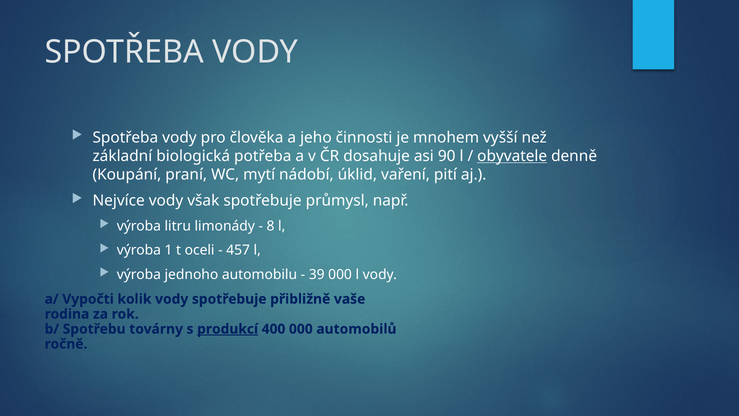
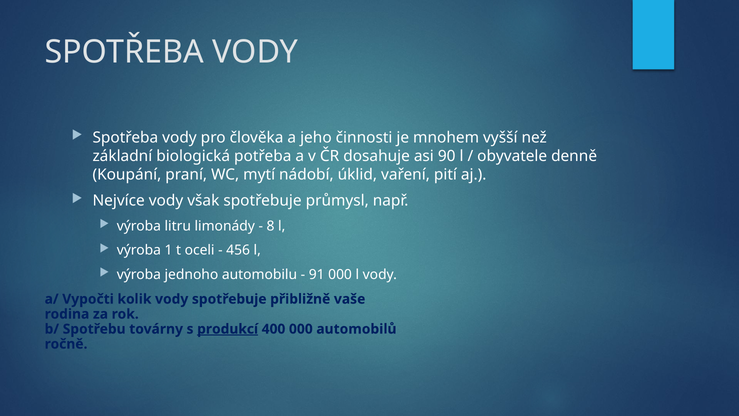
obyvatele underline: present -> none (512, 156)
457: 457 -> 456 (238, 250)
39: 39 -> 91 (317, 274)
